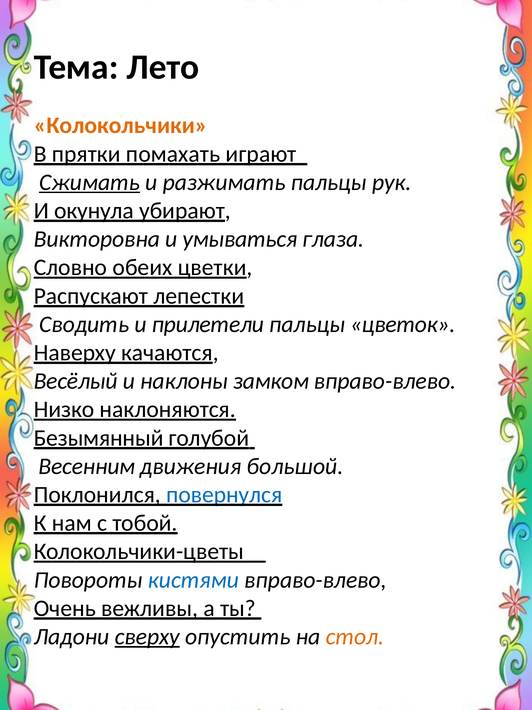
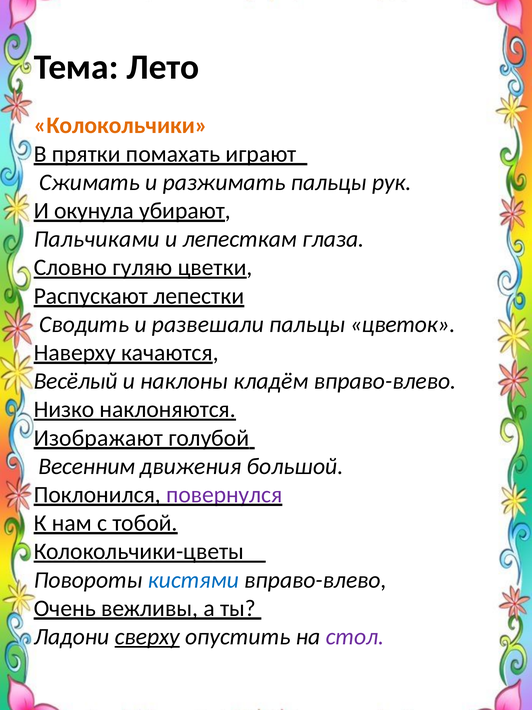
Сжимать underline: present -> none (89, 182)
Викторовна: Викторовна -> Пальчиками (97, 239)
умываться: умываться -> лепесткам (240, 239)
обеих: обеих -> гуляю (142, 267)
прилетели: прилетели -> развешали (208, 324)
замком: замком -> кладём (271, 381)
Безымянный: Безымянный -> Изображают (98, 437)
повернулся colour: blue -> purple (224, 494)
стол colour: orange -> purple (355, 636)
